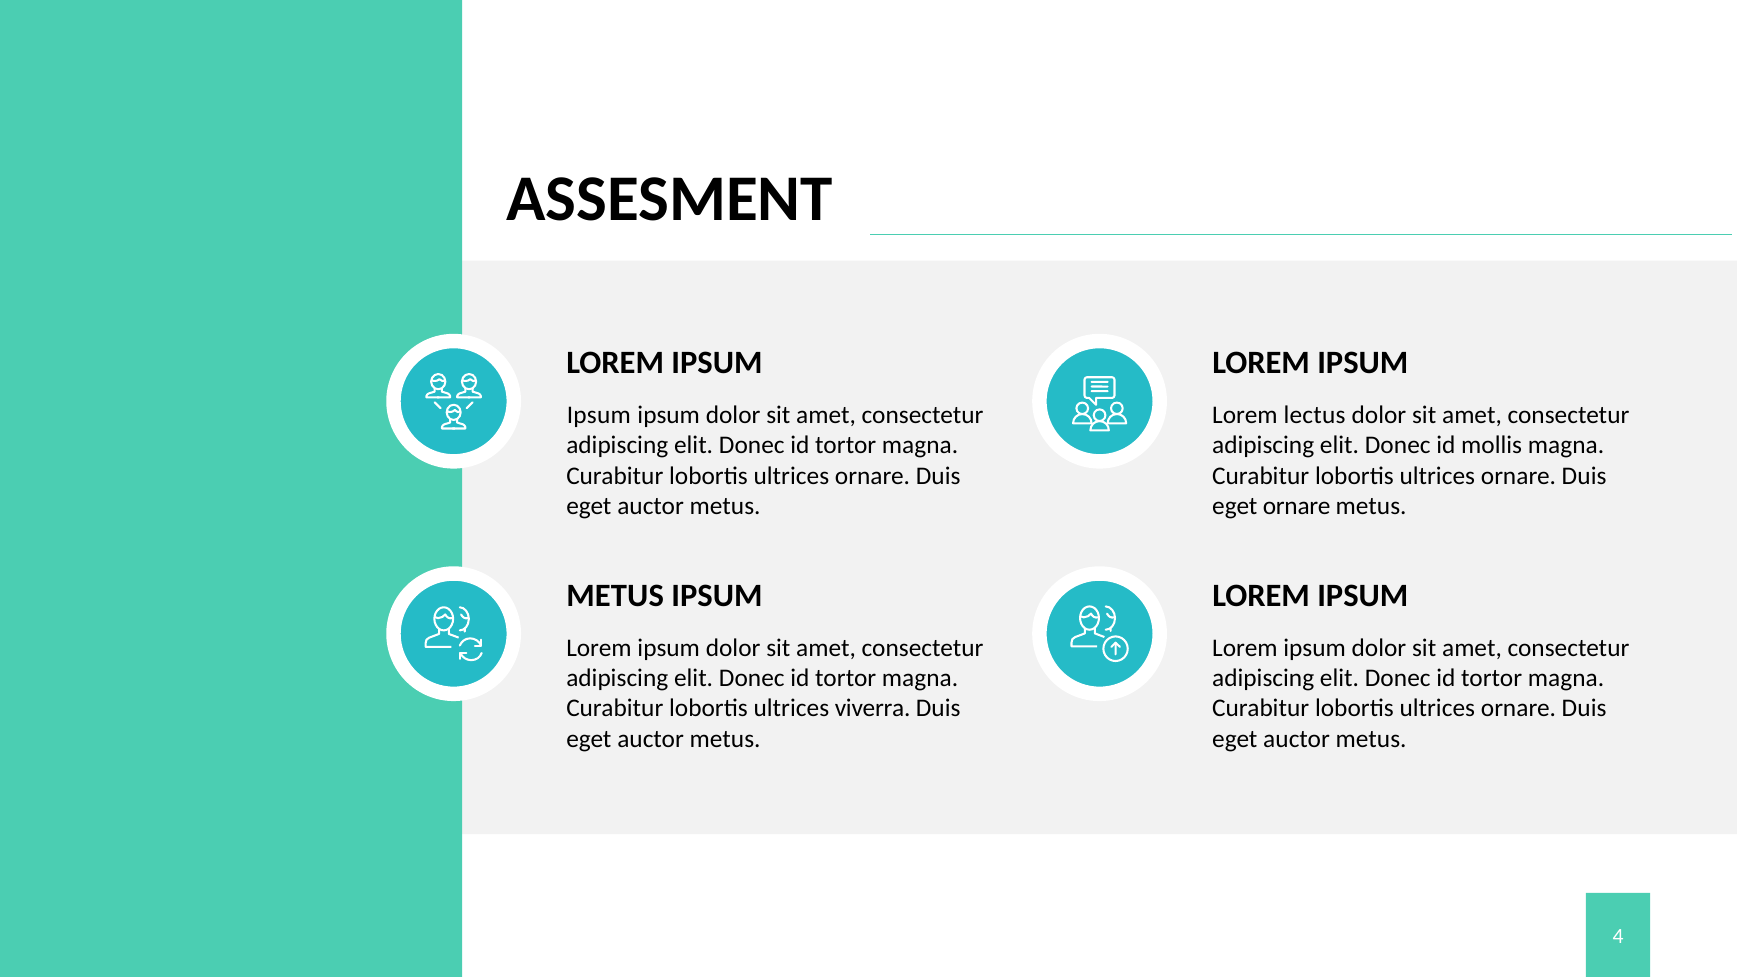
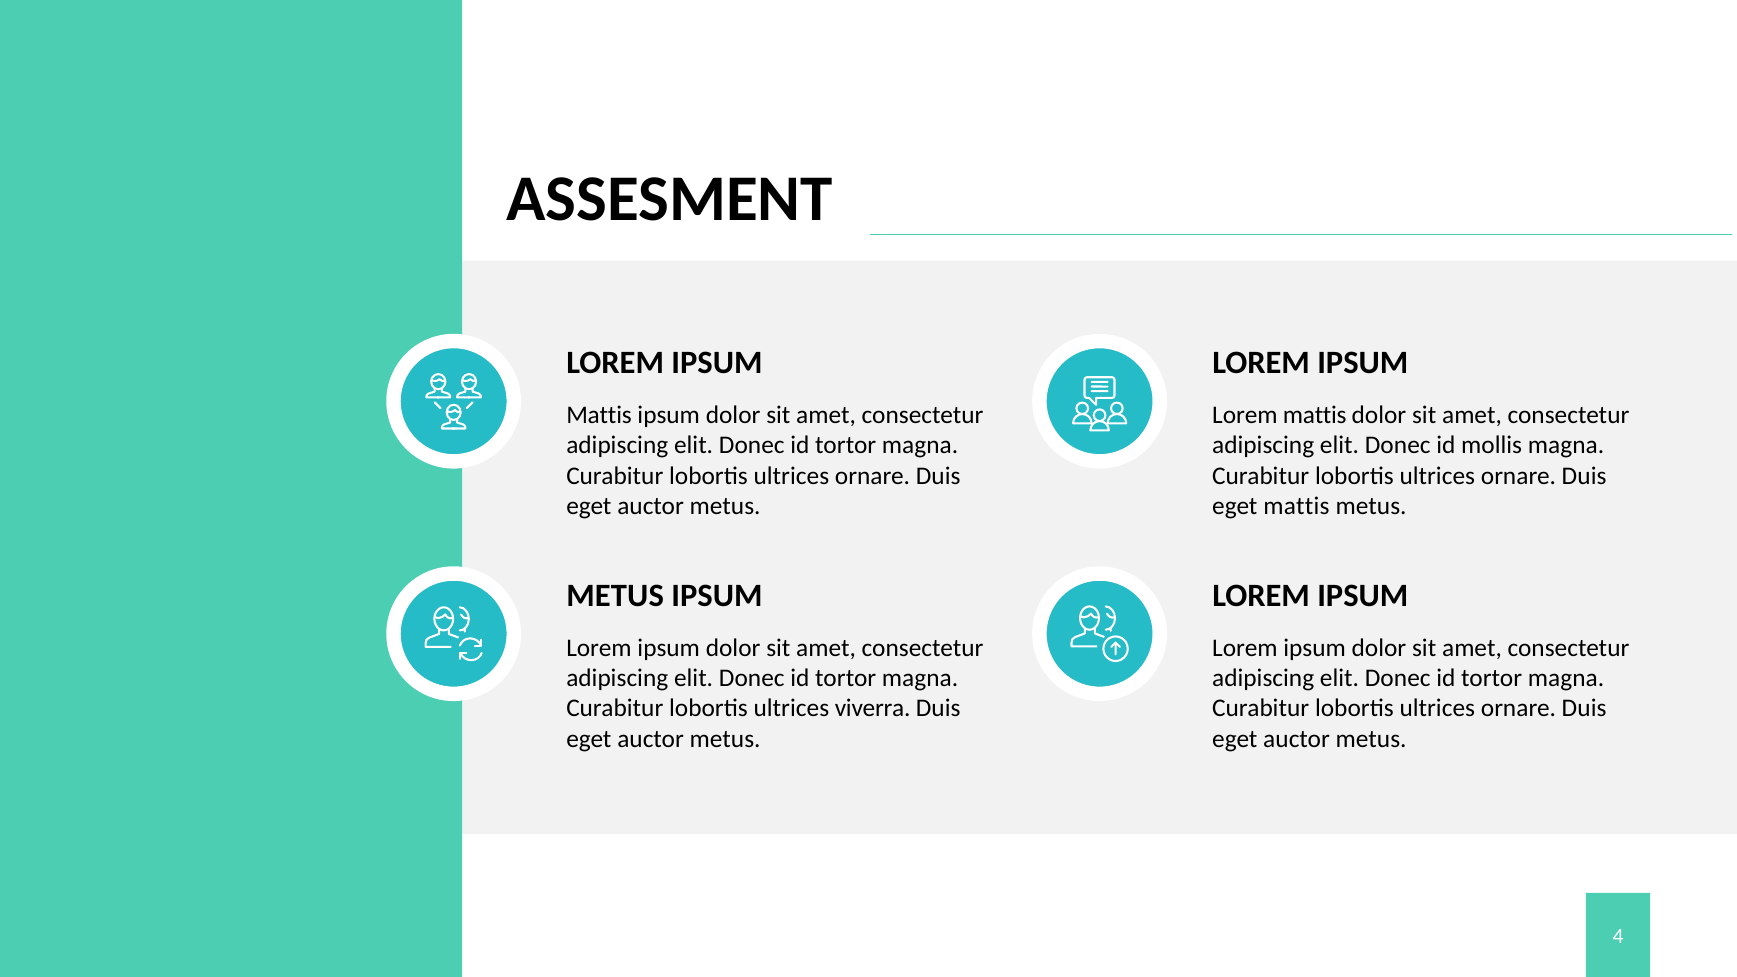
Ipsum: Ipsum -> Mattis (599, 415)
Lorem lectus: lectus -> mattis (1315, 415)
eget ornare: ornare -> mattis (1296, 506)
